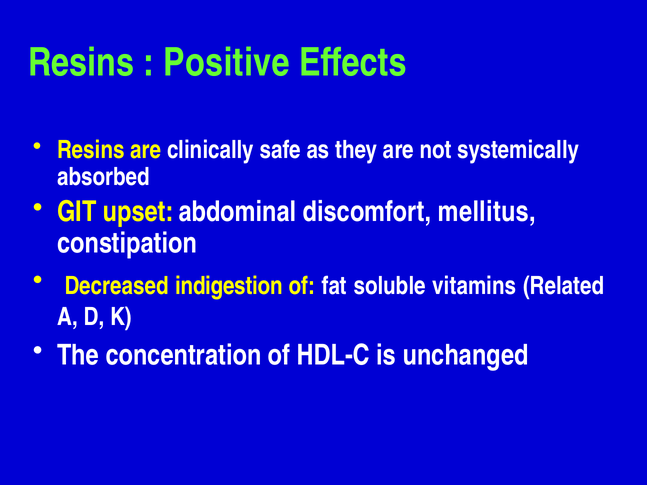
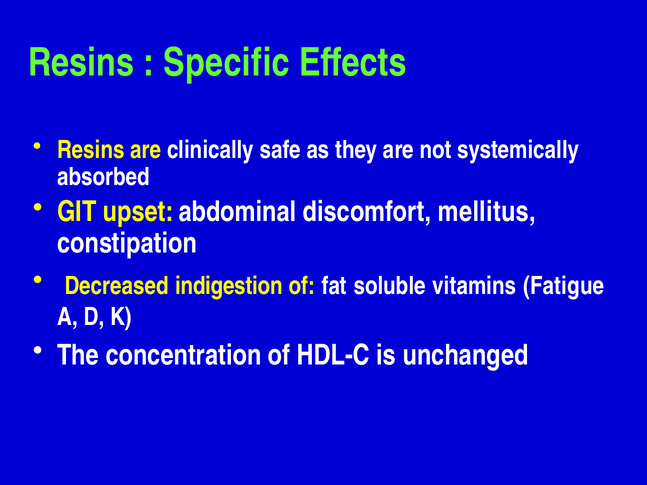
Positive: Positive -> Specific (226, 63)
Related: Related -> Fatigue (564, 286)
